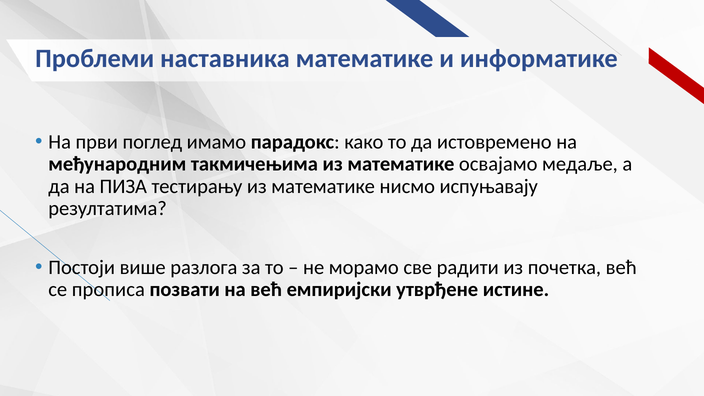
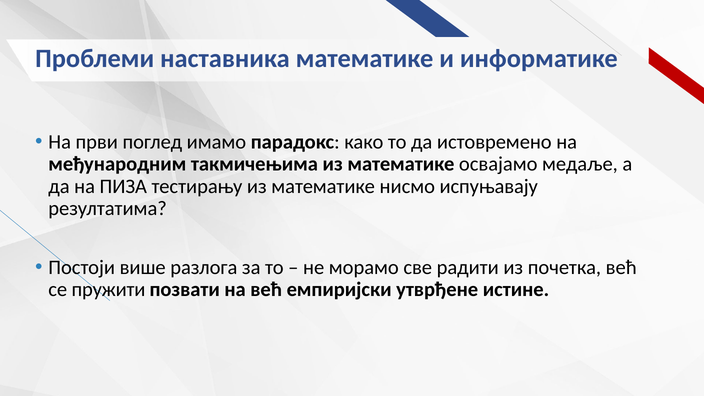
прописа: прописа -> пружити (108, 289)
